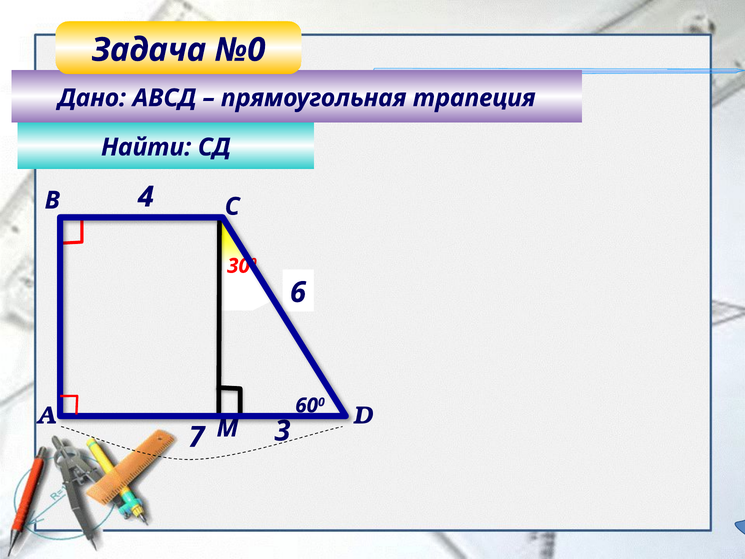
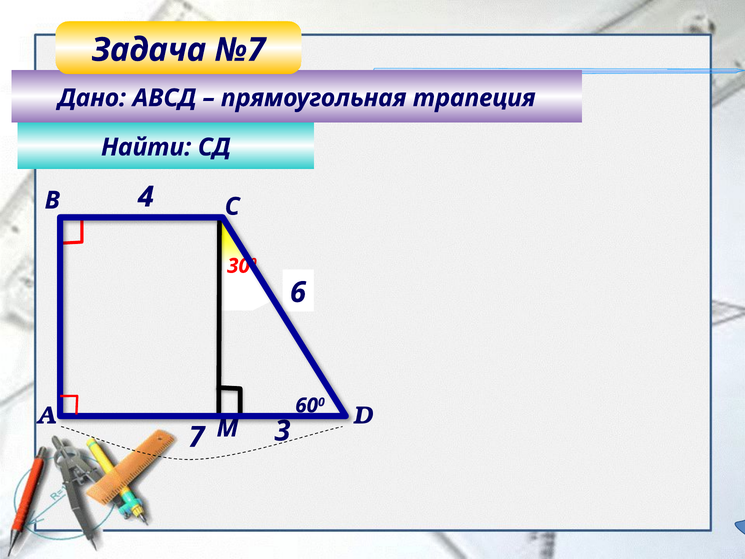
№0: №0 -> №7 (240, 50)
